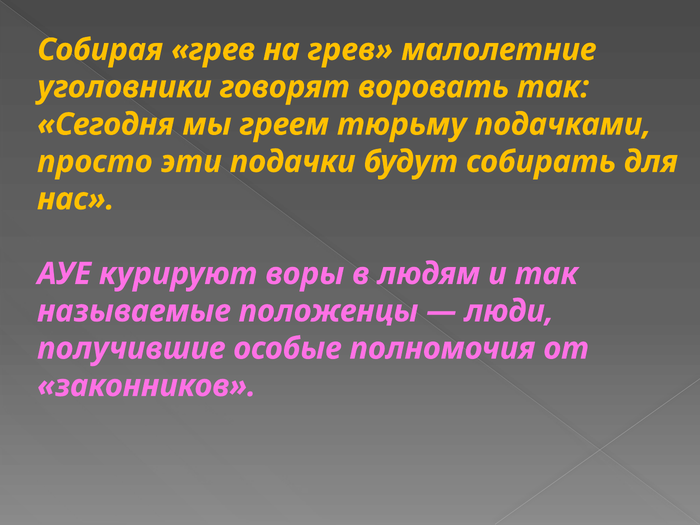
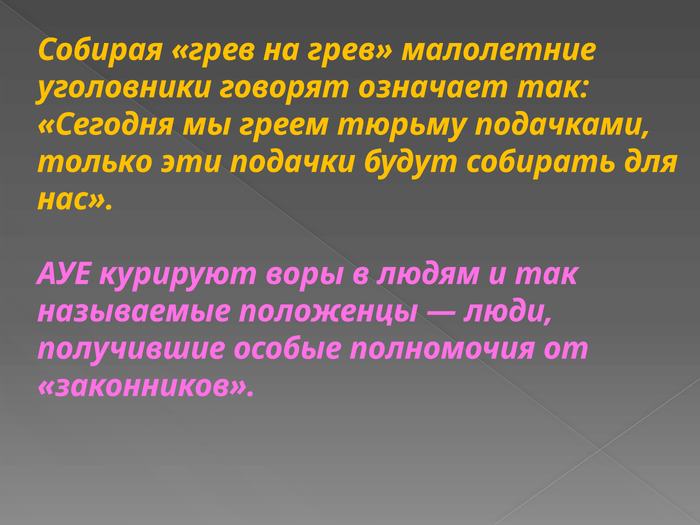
воровать: воровать -> означает (433, 87)
просто: просто -> только (95, 162)
